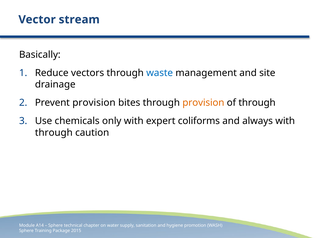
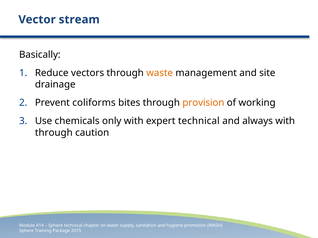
waste colour: blue -> orange (160, 73)
Prevent provision: provision -> coliforms (94, 103)
of through: through -> working (257, 103)
expert coliforms: coliforms -> technical (199, 121)
